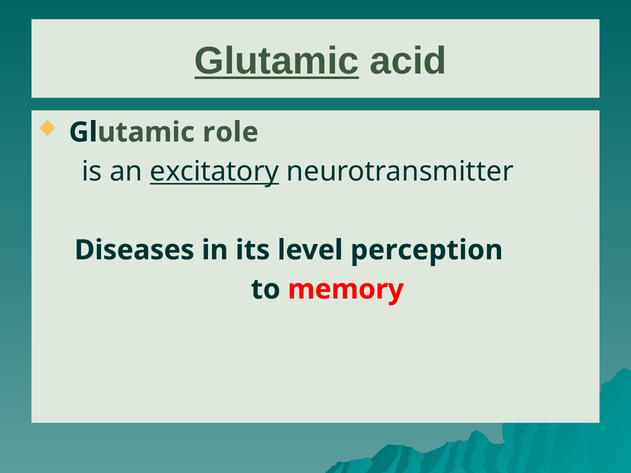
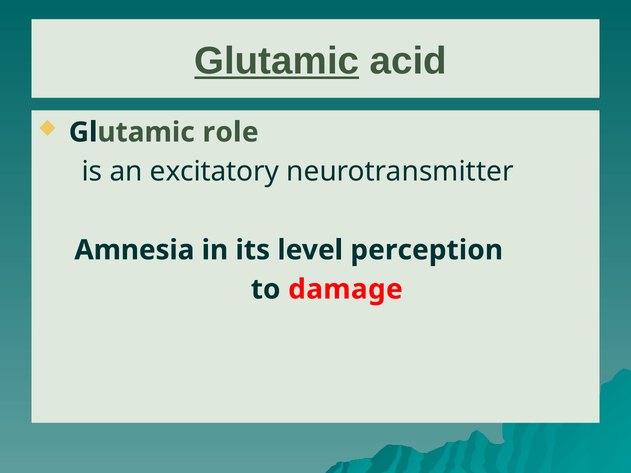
excitatory underline: present -> none (214, 172)
Diseases: Diseases -> Amnesia (134, 250)
memory: memory -> damage (345, 289)
